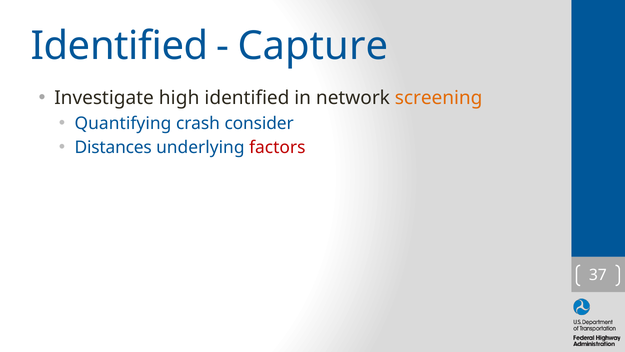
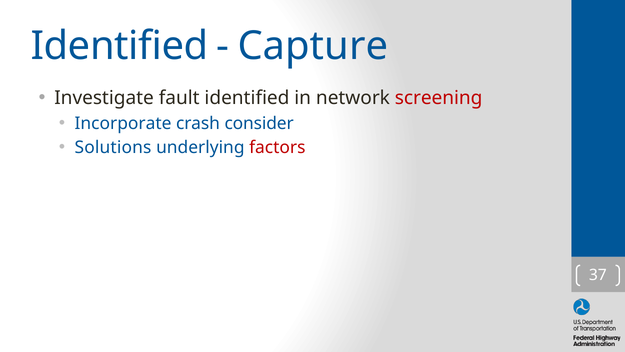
high: high -> fault (179, 98)
screening colour: orange -> red (439, 98)
Quantifying: Quantifying -> Incorporate (123, 123)
Distances: Distances -> Solutions (113, 147)
